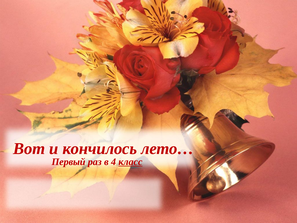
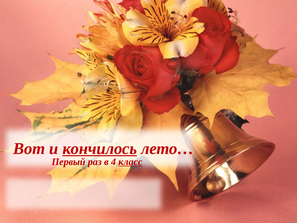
кончилось underline: none -> present (100, 148)
